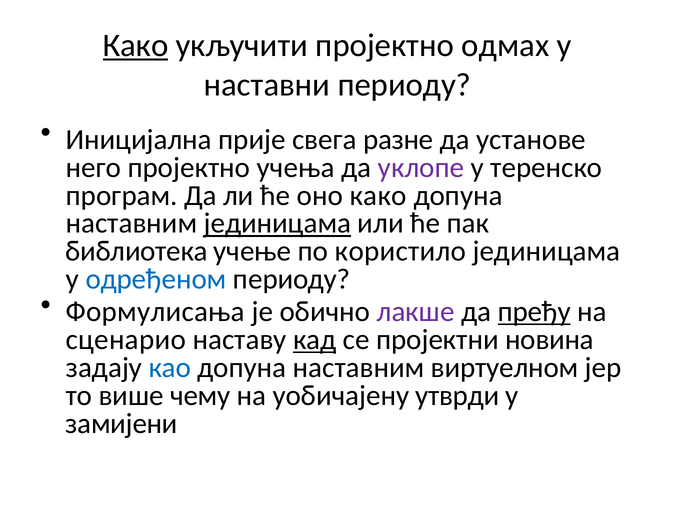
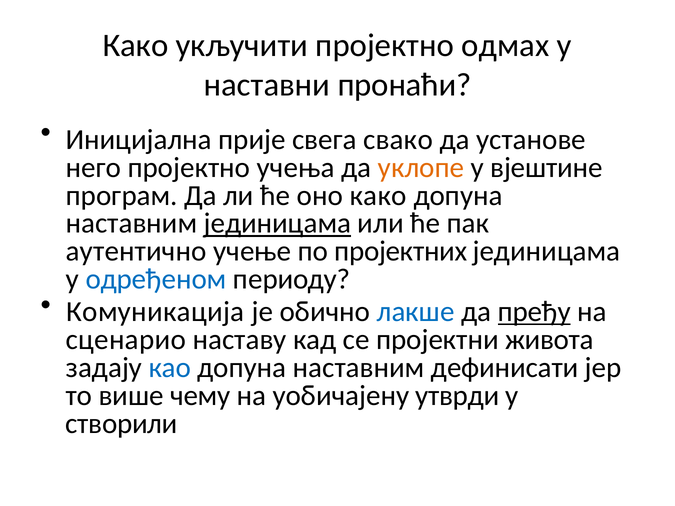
Како underline: present -> none (136, 46)
наставни периоду: периоду -> пронаћи (404, 85)
разне: разне -> свако (398, 140)
уклопе colour: purple -> orange (421, 168)
теренско: теренско -> вјештине (546, 168)
библиотека: библиотека -> аутентично (136, 251)
користило: користило -> пројектних (401, 251)
Формулисања: Формулисања -> Комуникација (155, 312)
лакше colour: purple -> blue (416, 312)
кад underline: present -> none (315, 340)
новина: новина -> живота (549, 340)
виртуелном: виртуелном -> дефинисати (505, 368)
замијени: замијени -> створили (122, 424)
